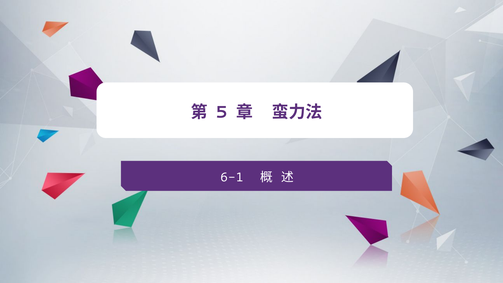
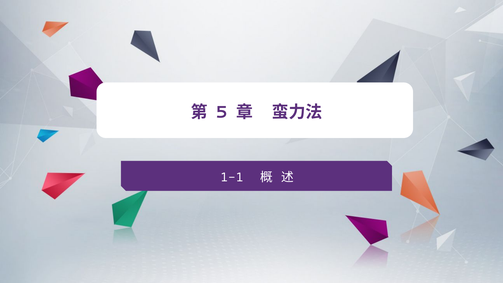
6-1: 6-1 -> 1-1 (232, 177)
